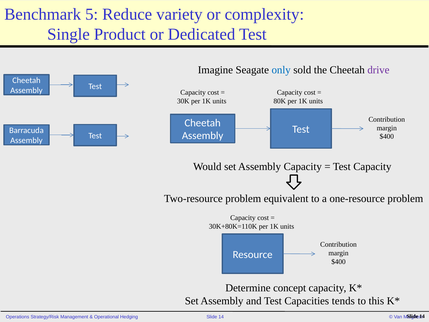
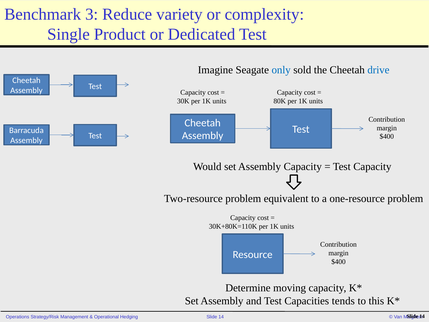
5: 5 -> 3 (92, 14)
drive colour: purple -> blue (378, 70)
concept: concept -> moving (290, 288)
